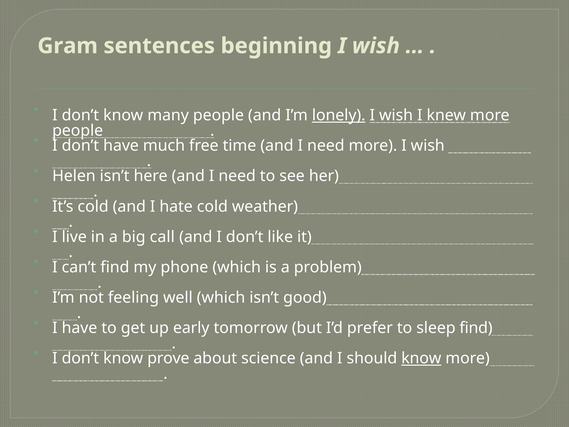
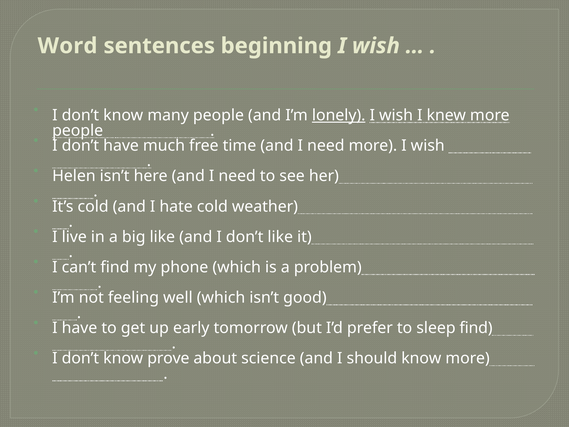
Gram: Gram -> Word (68, 46)
big call: call -> like (162, 237)
know underline: present -> none (421, 358)
